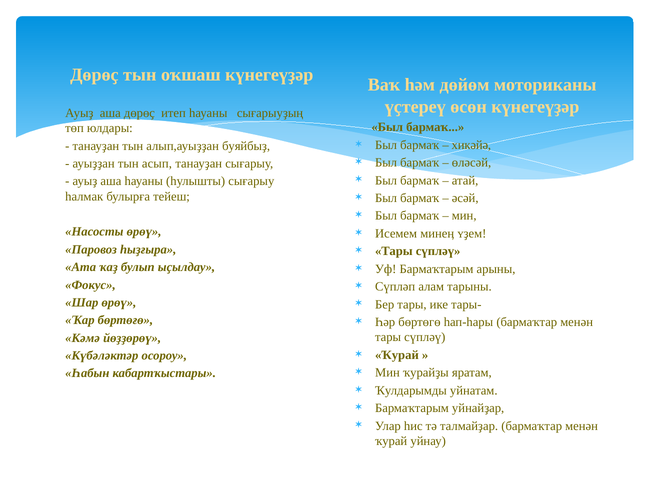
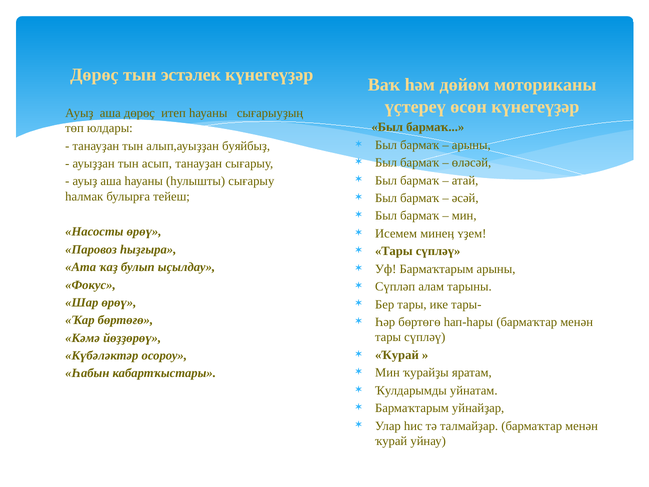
оҡшаш: оҡшаш -> эстәлек (191, 75)
хикәйә: хикәйә -> арыны (471, 145)
